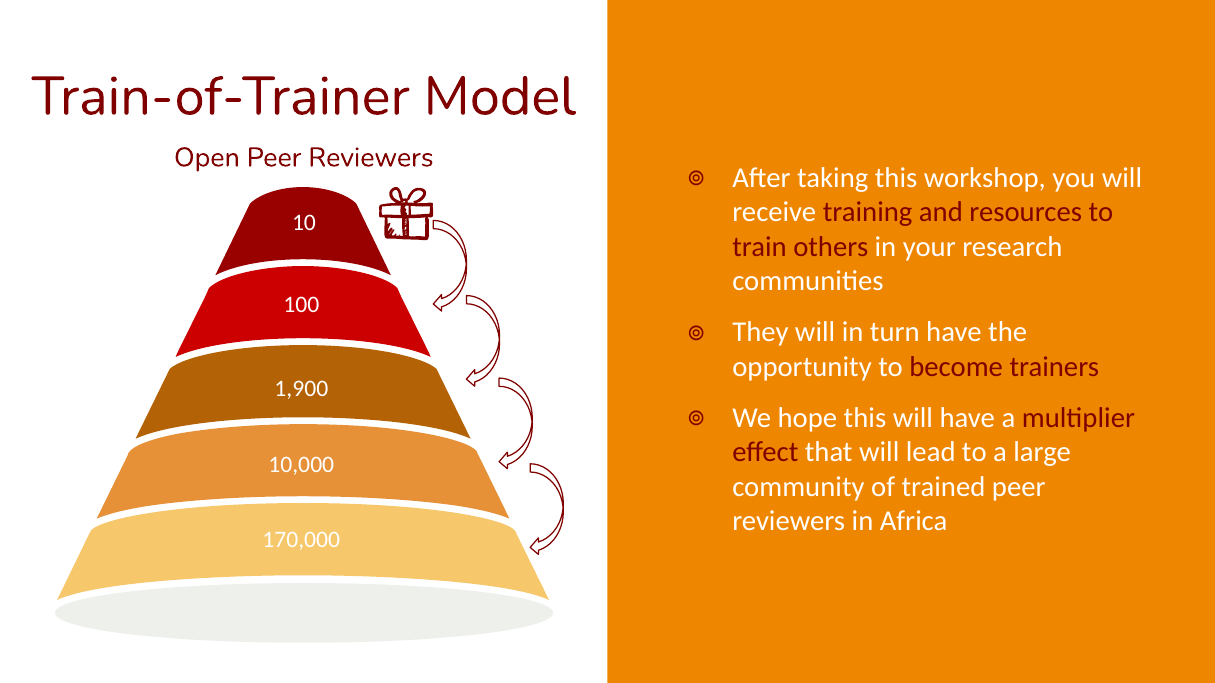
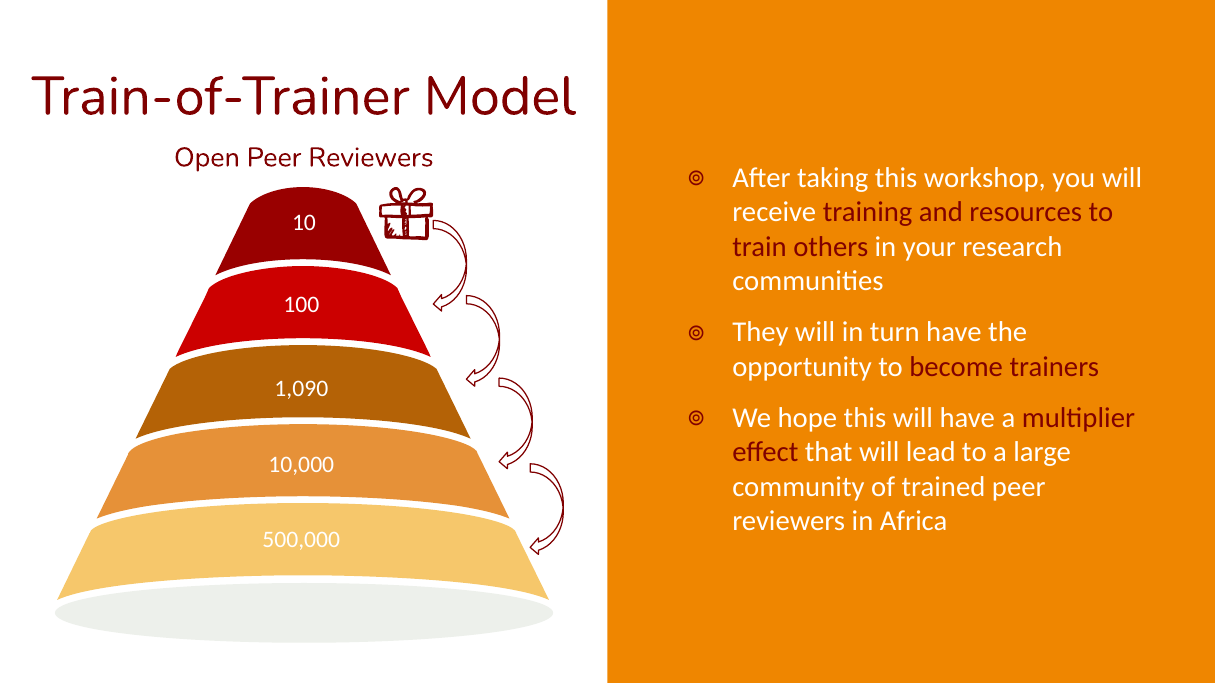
1,900: 1,900 -> 1,090 (301, 389)
170,000: 170,000 -> 500,000 (301, 540)
